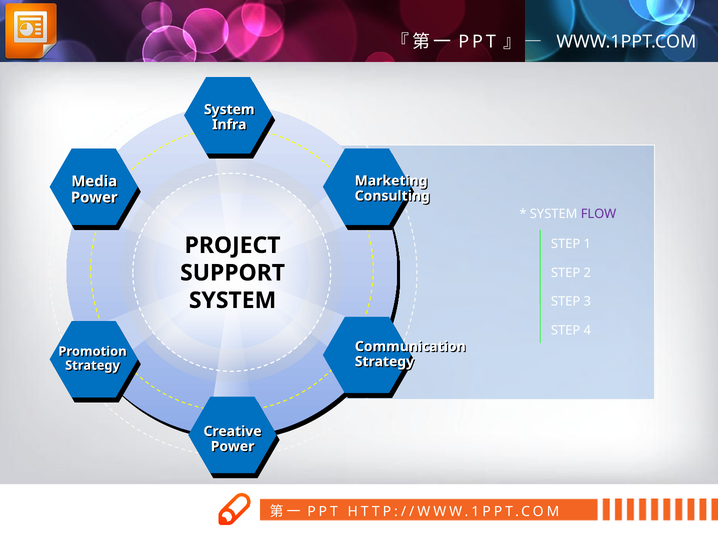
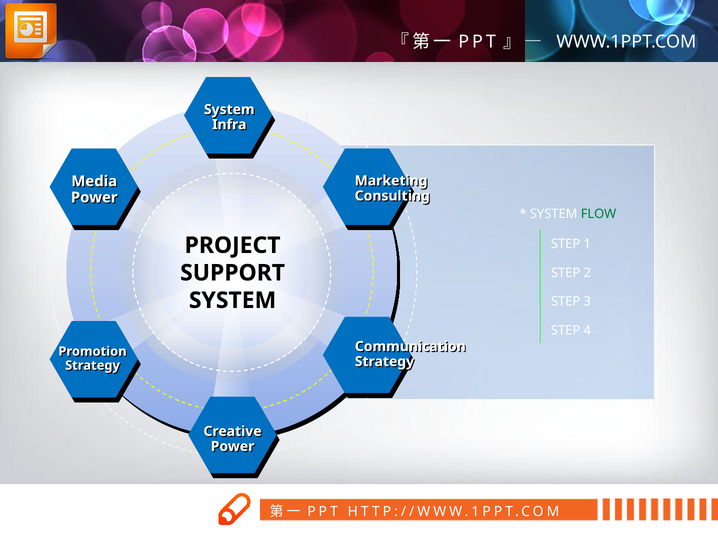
FLOW colour: purple -> green (599, 214)
